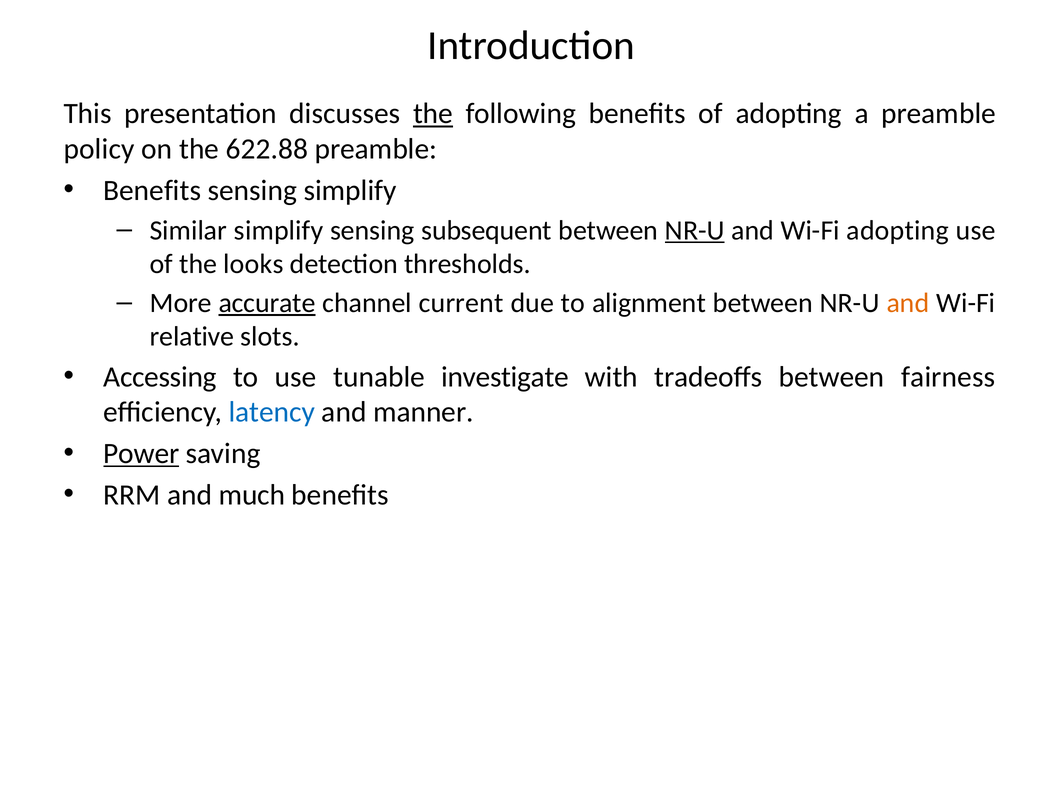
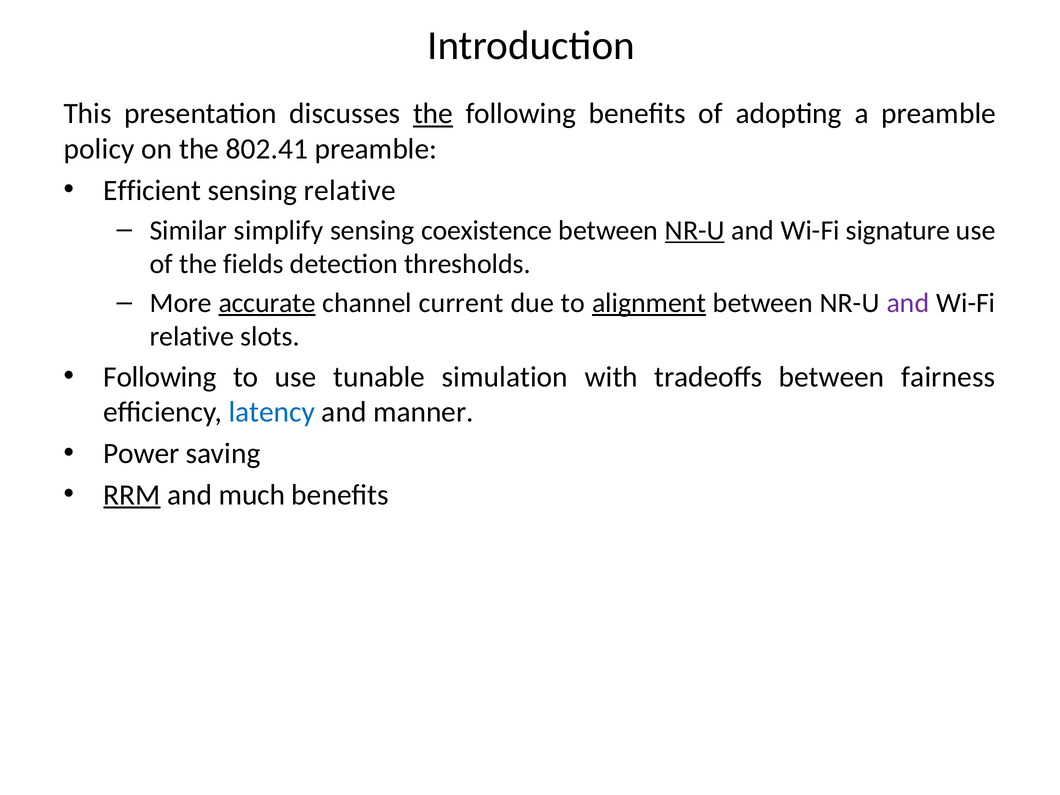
622.88: 622.88 -> 802.41 (267, 149)
Benefits: Benefits -> Efficient (152, 190)
sensing simplify: simplify -> relative (350, 190)
subsequent: subsequent -> coexistence (487, 230)
Wi-Fi adopting: adopting -> signature (898, 230)
looks: looks -> fields (254, 264)
alignment underline: none -> present (649, 303)
and colour: orange -> purple (908, 303)
Accessing: Accessing -> Following (160, 377)
investigate: investigate -> simulation (505, 377)
Power underline: present -> none (141, 454)
RRM underline: none -> present (132, 495)
